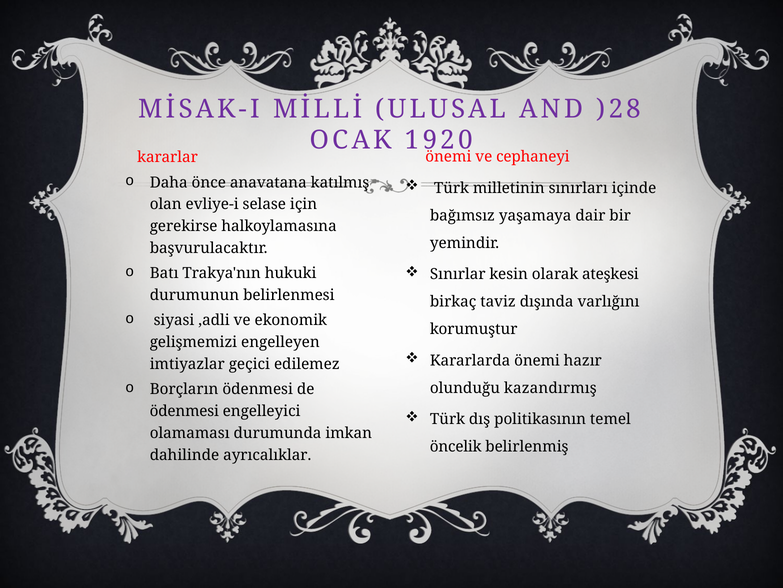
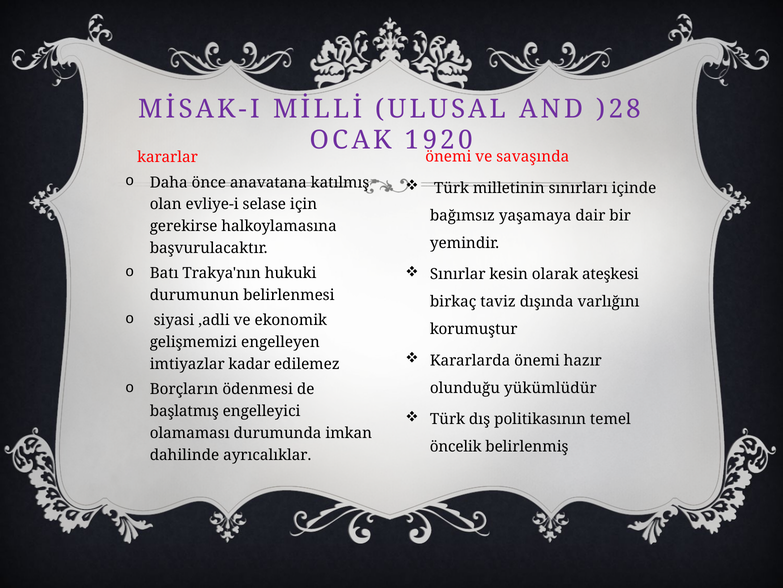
cephaneyi: cephaneyi -> savaşında (533, 157)
geçici: geçici -> kadar (249, 364)
kazandırmış: kazandırmış -> yükümlüdür (550, 388)
ödenmesi: ödenmesi -> başlatmış (184, 411)
